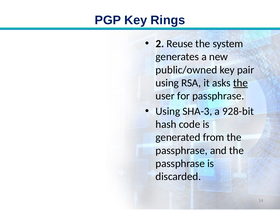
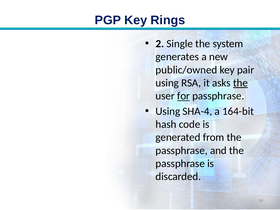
Reuse: Reuse -> Single (180, 44)
for underline: none -> present (184, 96)
SHA-3: SHA-3 -> SHA-4 (197, 111)
928-bit: 928-bit -> 164-bit (238, 111)
